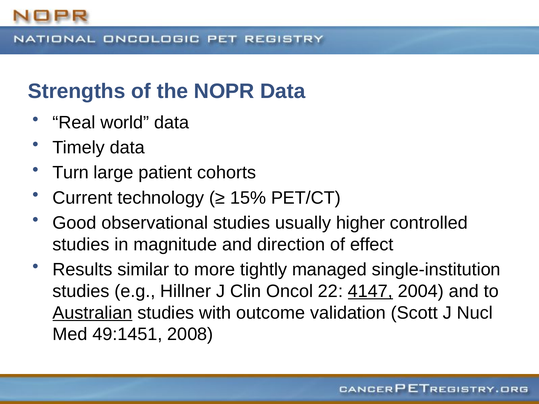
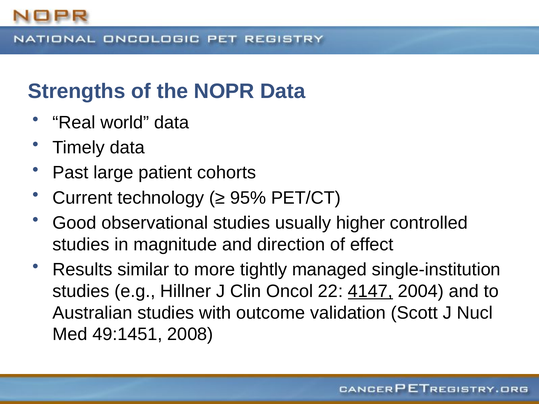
Turn: Turn -> Past (71, 173)
15%: 15% -> 95% (248, 198)
Australian underline: present -> none (93, 313)
